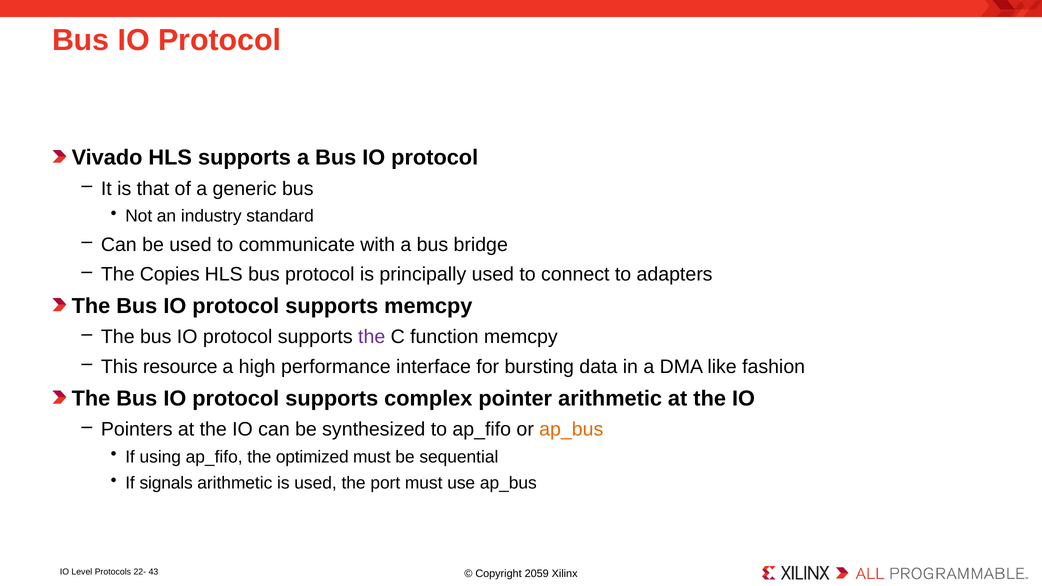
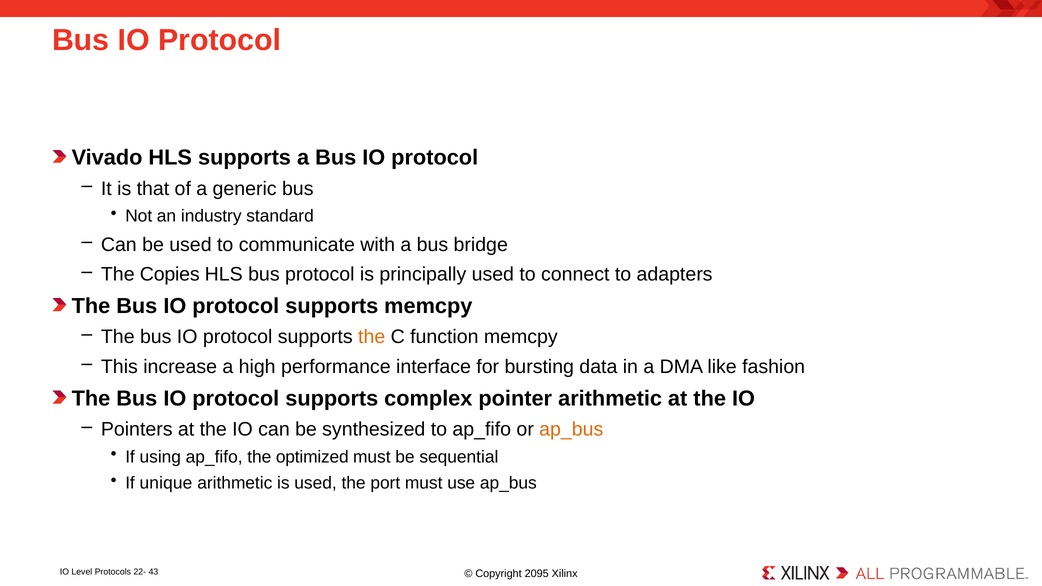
the colour: purple -> orange (372, 337)
resource: resource -> increase (180, 367)
signals: signals -> unique (166, 483)
2059: 2059 -> 2095 (537, 574)
